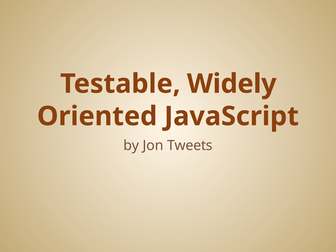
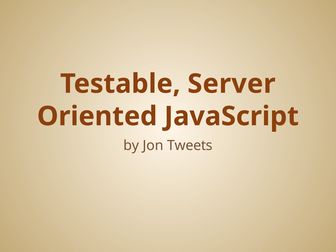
Widely: Widely -> Server (231, 84)
